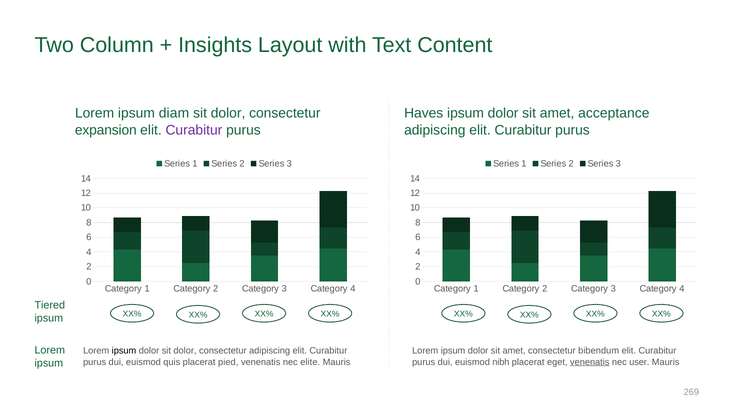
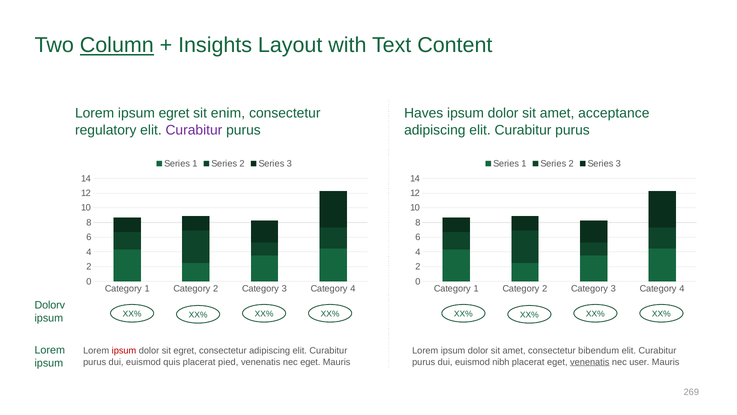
Column underline: none -> present (117, 45)
ipsum diam: diam -> egret (174, 113)
dolor: dolor -> enim (228, 113)
expansion: expansion -> regulatory (106, 130)
Tiered: Tiered -> Dolorv (50, 305)
ipsum colour: black -> red (124, 351)
dolor sit dolor: dolor -> egret (185, 351)
nec elite: elite -> eget (310, 362)
